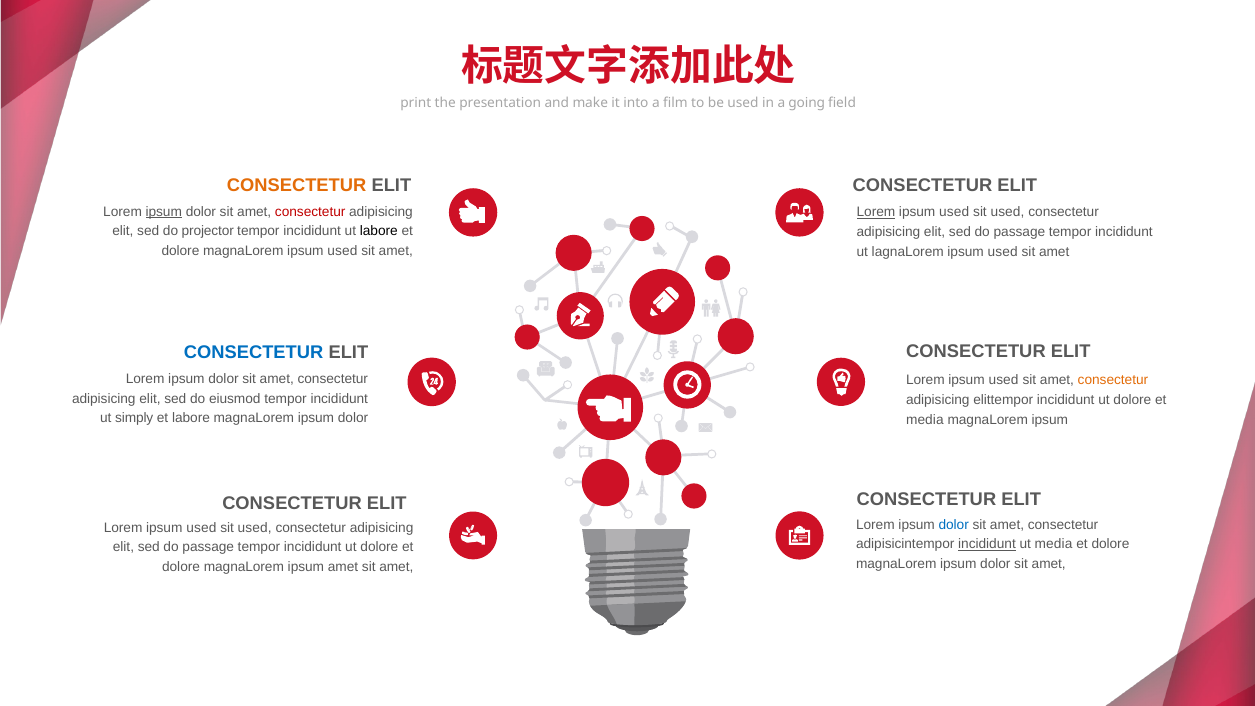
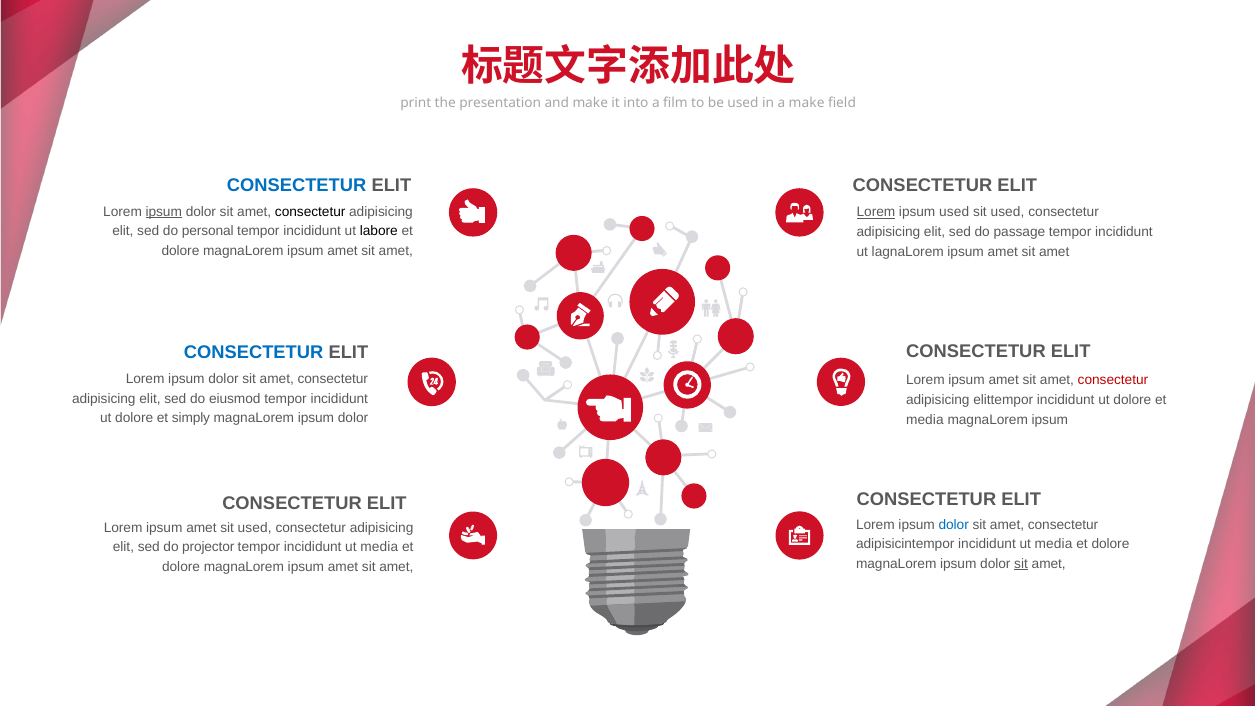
a going: going -> make (807, 103)
CONSECTETUR colour: orange -> blue (297, 185)
consectetur colour: red -> black (310, 212)
projector: projector -> personal (208, 231)
used: used -> amet (343, 251)
lagnaLorem ipsum used: used -> amet (1003, 252)
used: used -> amet (1004, 380)
consectetur colour: orange -> red (1113, 380)
simply: simply -> dolore (134, 418)
et labore: labore -> simply (191, 418)
used: used -> amet (201, 528)
incididunt underline: present -> none (987, 544)
passage: passage -> projector (208, 547)
tempor incididunt ut dolore: dolore -> media (379, 547)
sit underline: none -> present (1021, 564)
